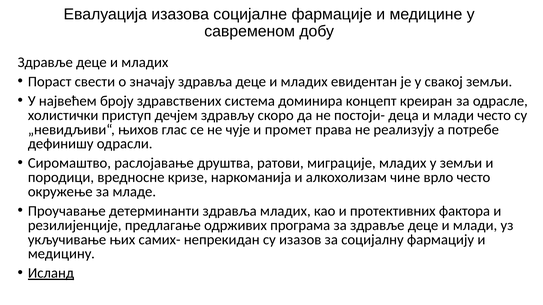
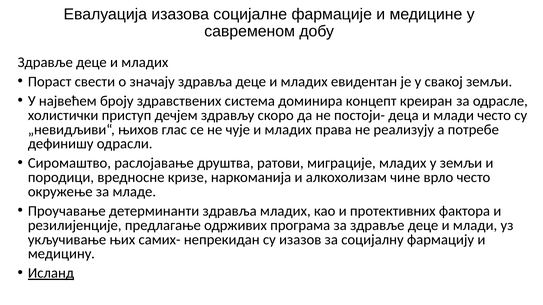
чује и промет: промет -> младих (288, 130)
